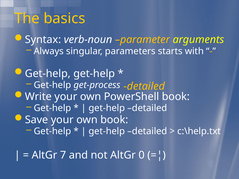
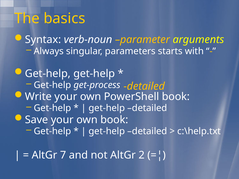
0: 0 -> 2 (142, 155)
